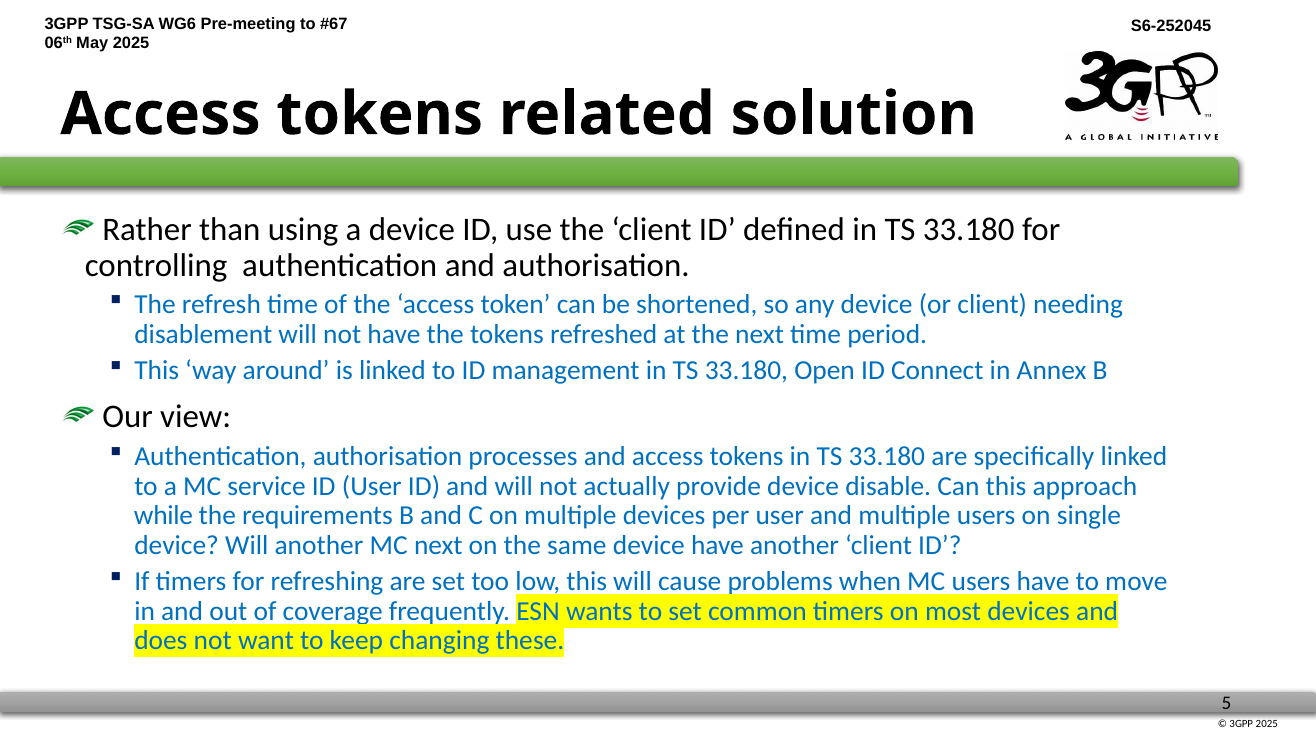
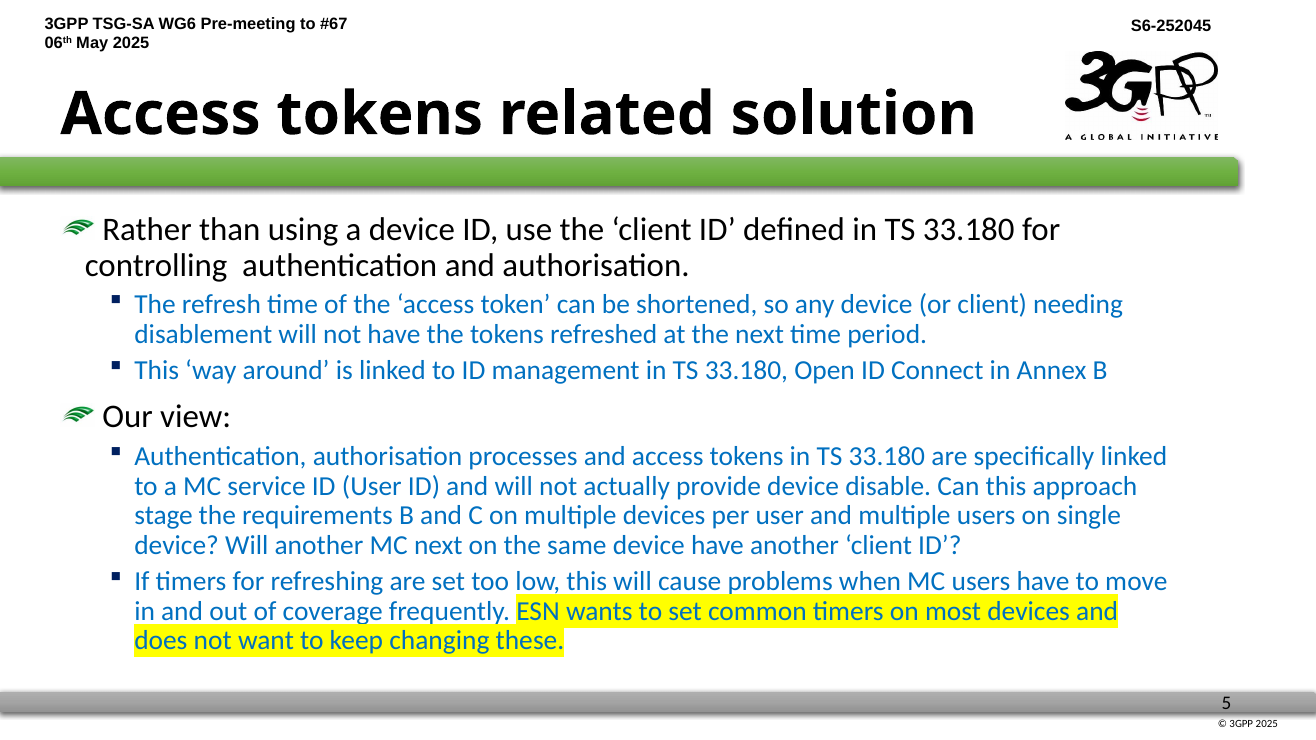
while: while -> stage (164, 516)
